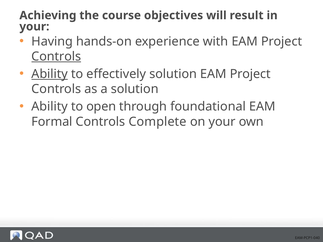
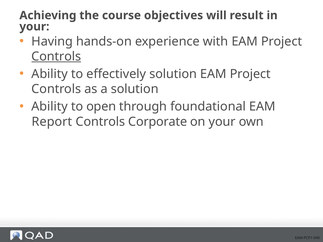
Ability underline: present -> none (50, 74)
Formal: Formal -> Report (52, 122)
Complete: Complete -> Corporate (158, 122)
